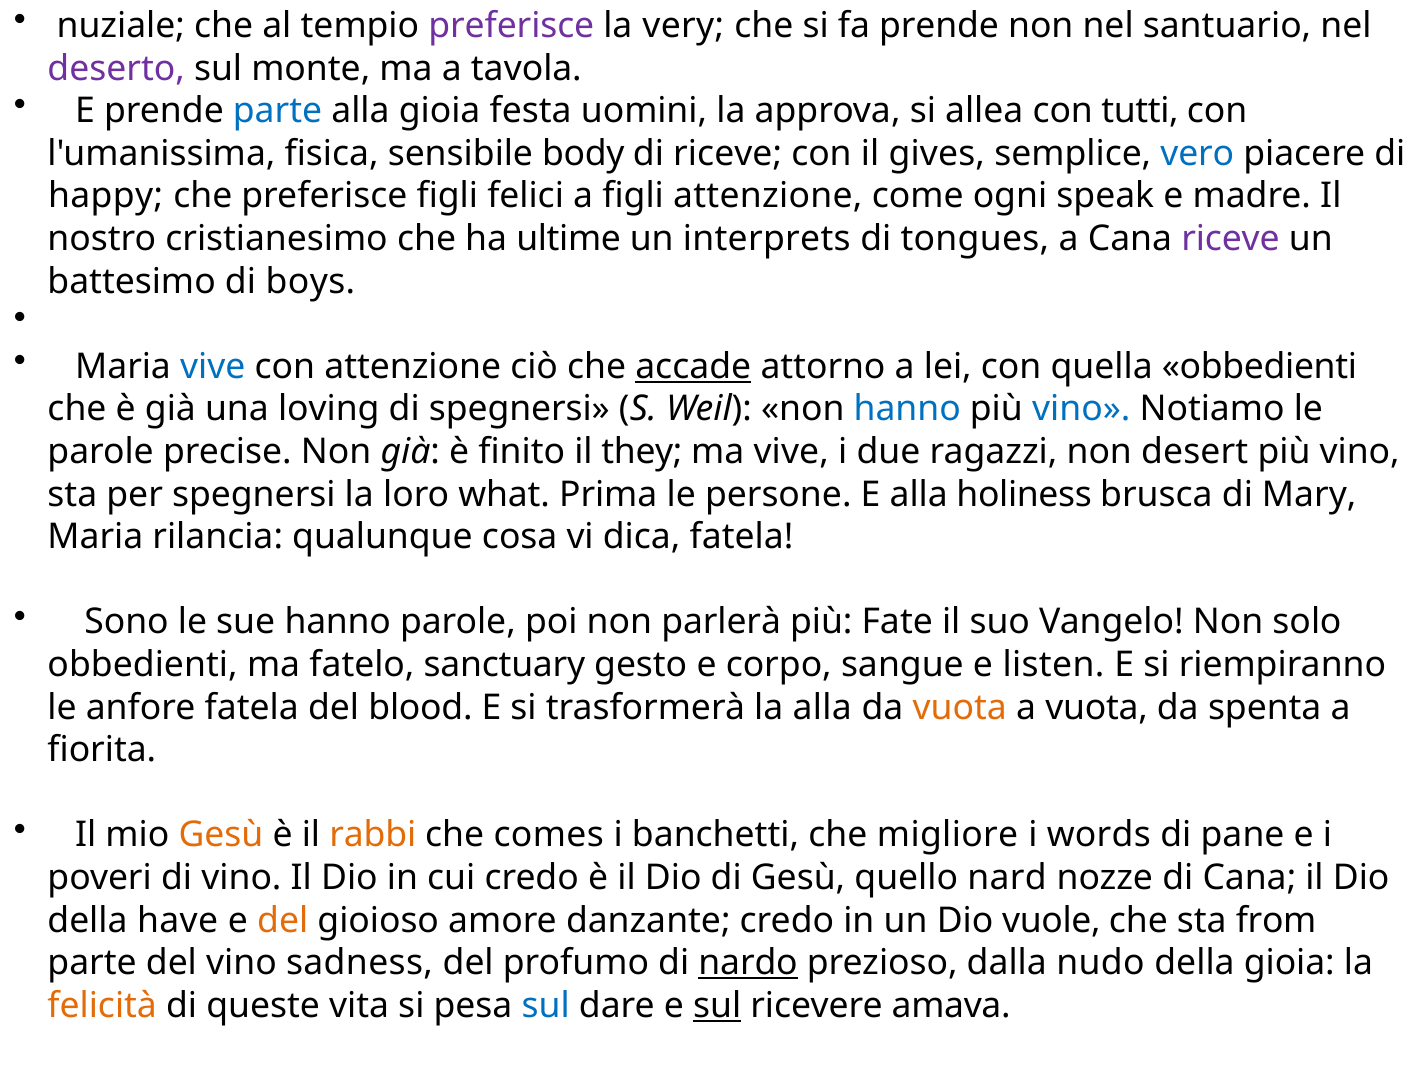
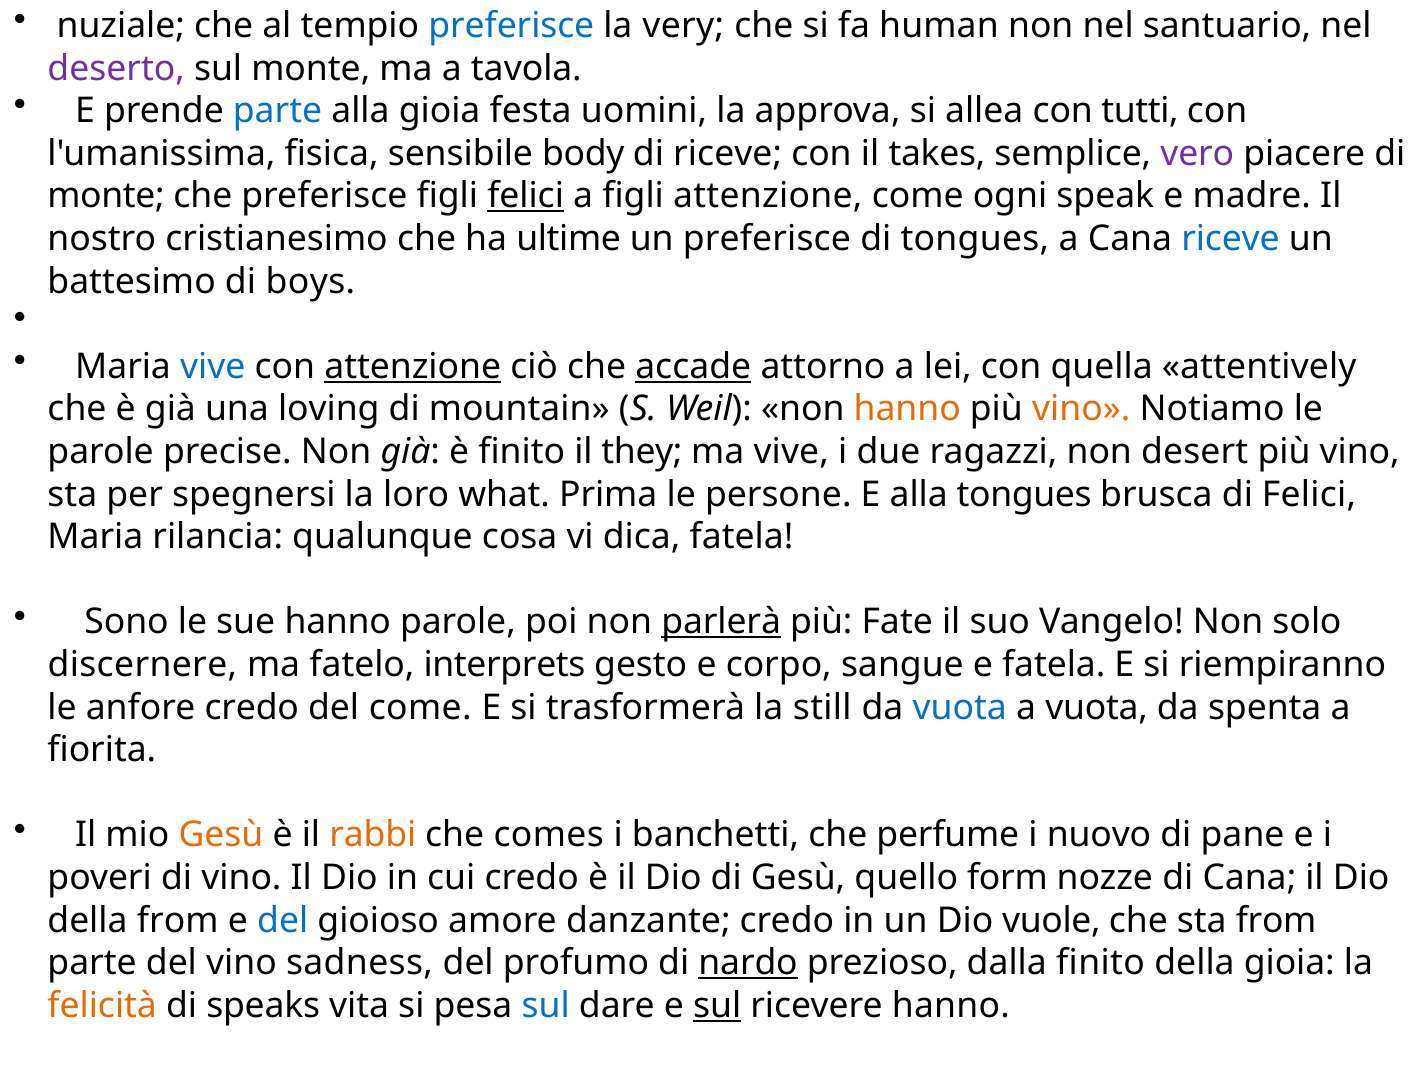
preferisce colour: purple -> blue (511, 26)
fa prende: prende -> human (939, 26)
gives: gives -> takes (937, 154)
vero colour: blue -> purple (1197, 154)
happy: happy -> monte (106, 196)
felici underline: none -> present (526, 196)
un interprets: interprets -> preferisce (767, 239)
riceve colour: purple -> blue (1230, 239)
attenzione underline: none -> present (413, 367)
quella obbedienti: obbedienti -> attentively (1259, 367)
di spegnersi: spegnersi -> mountain (519, 409)
hanno colour: blue -> orange (907, 409)
vino colour: blue -> orange (1081, 409)
alla holiness: holiness -> tongues (1024, 495)
di Mary: Mary -> Felici (1309, 495)
parlerà underline: none -> present (721, 623)
obbedienti: obbedienti -> discernere (142, 665)
sanctuary: sanctuary -> interprets (505, 665)
e listen: listen -> fatela (1054, 665)
anfore fatela: fatela -> credo (252, 708)
del blood: blood -> come (420, 708)
la alla: alla -> still (822, 708)
vuota colour: orange -> blue (960, 708)
migliore: migliore -> perfume (948, 836)
words: words -> nuovo (1099, 836)
nard: nard -> form (1007, 878)
della have: have -> from (178, 921)
del colour: orange -> blue (283, 921)
dalla nudo: nudo -> finito (1100, 964)
queste: queste -> speaks (263, 1006)
ricevere amava: amava -> hanno (951, 1006)
